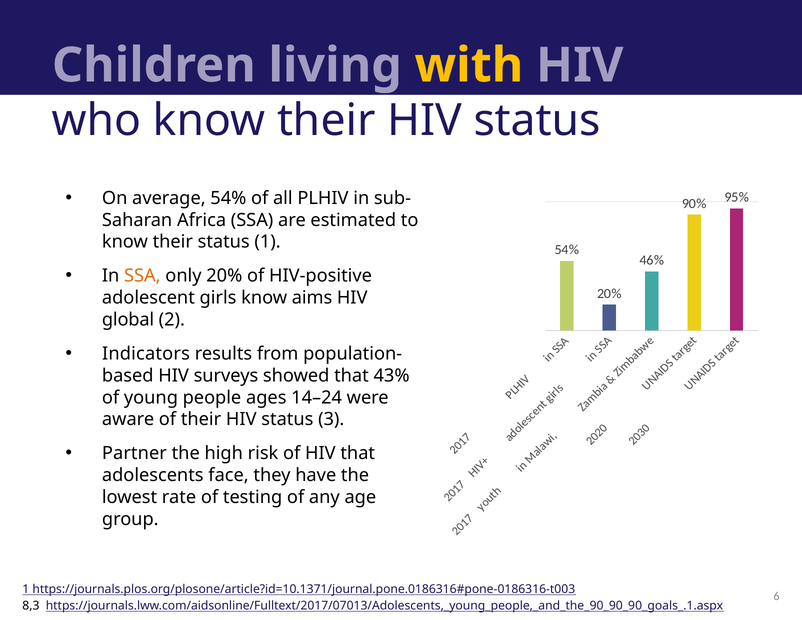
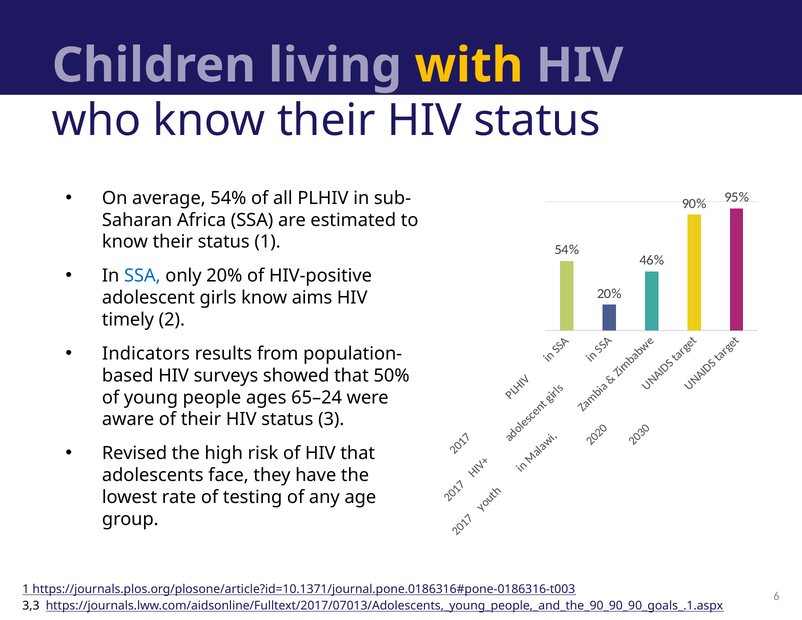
SSA colour: orange -> blue (142, 276)
global: global -> timely (128, 320)
43%: 43% -> 50% (392, 375)
14–24: 14–24 -> 65–24 (317, 397)
Partner: Partner -> Revised (135, 453)
8,3: 8,3 -> 3,3 (31, 605)
